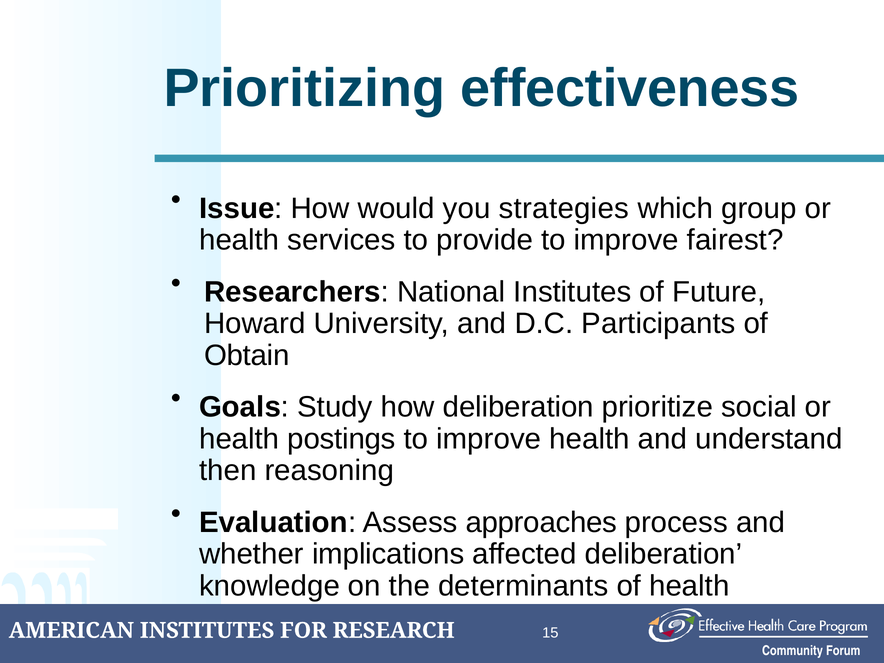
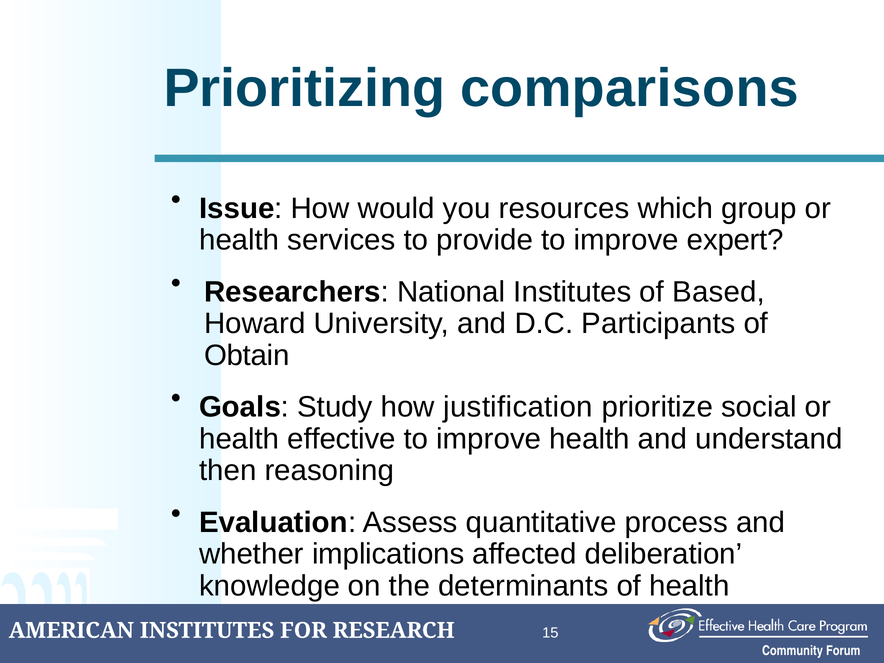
effectiveness: effectiveness -> comparisons (629, 88)
strategies: strategies -> resources (564, 208)
fairest: fairest -> expert (735, 240)
Future: Future -> Based (719, 292)
how deliberation: deliberation -> justification (518, 407)
postings: postings -> effective (342, 439)
approaches: approaches -> quantitative (541, 522)
